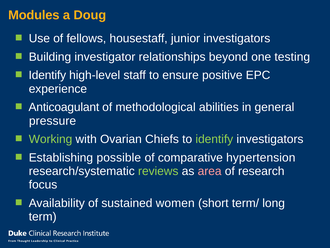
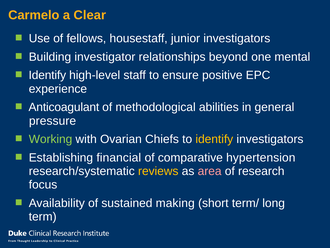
Modules: Modules -> Carmelo (34, 15)
Doug: Doug -> Clear (90, 15)
testing: testing -> mental (292, 57)
identify colour: light green -> yellow (214, 139)
possible: possible -> financial (119, 157)
reviews colour: light green -> yellow (158, 171)
women: women -> making (175, 203)
